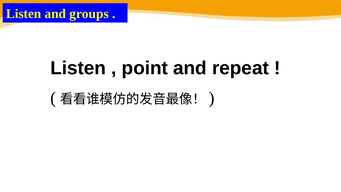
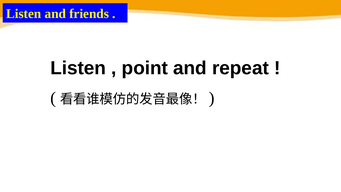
groups: groups -> friends (89, 14)
